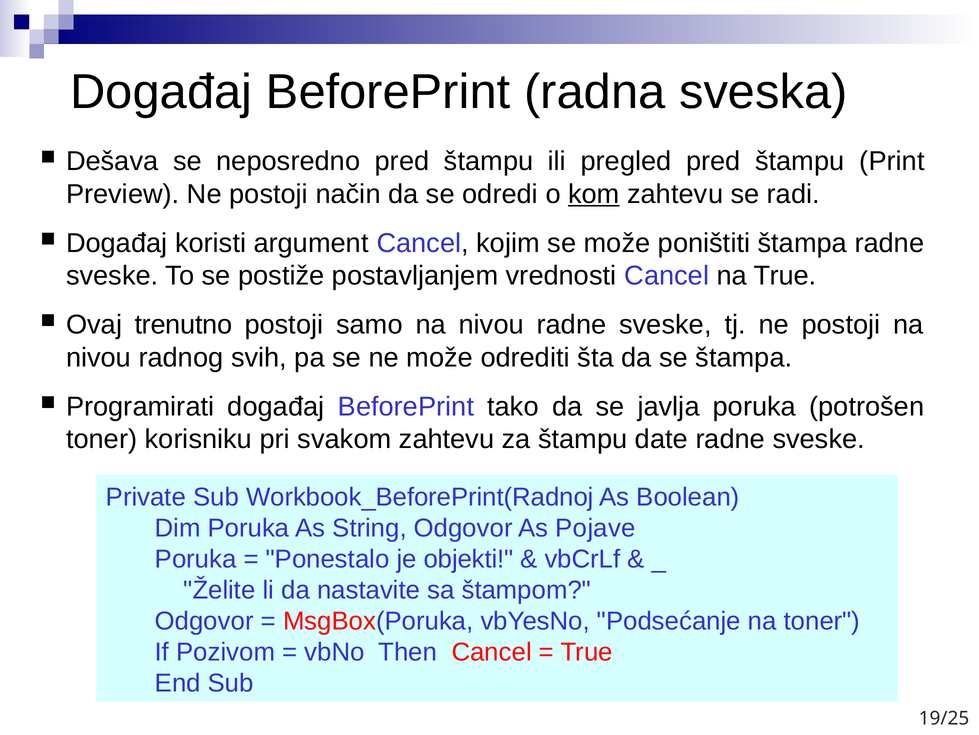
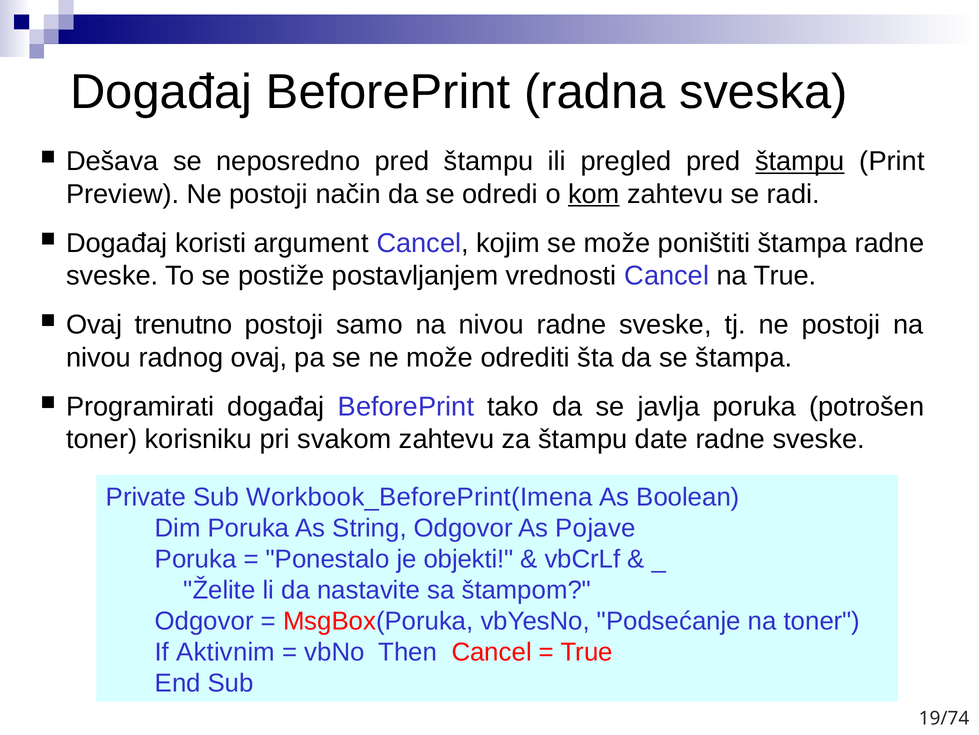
štampu underline: none -> present (800, 161)
radnog svih: svih -> ovaj (259, 357)
Workbook_BeforePrint(Radnoj: Workbook_BeforePrint(Radnoj -> Workbook_BeforePrint(Imena (420, 496)
Pozivom: Pozivom -> Aktivnim (226, 651)
19/25: 19/25 -> 19/74 (944, 718)
